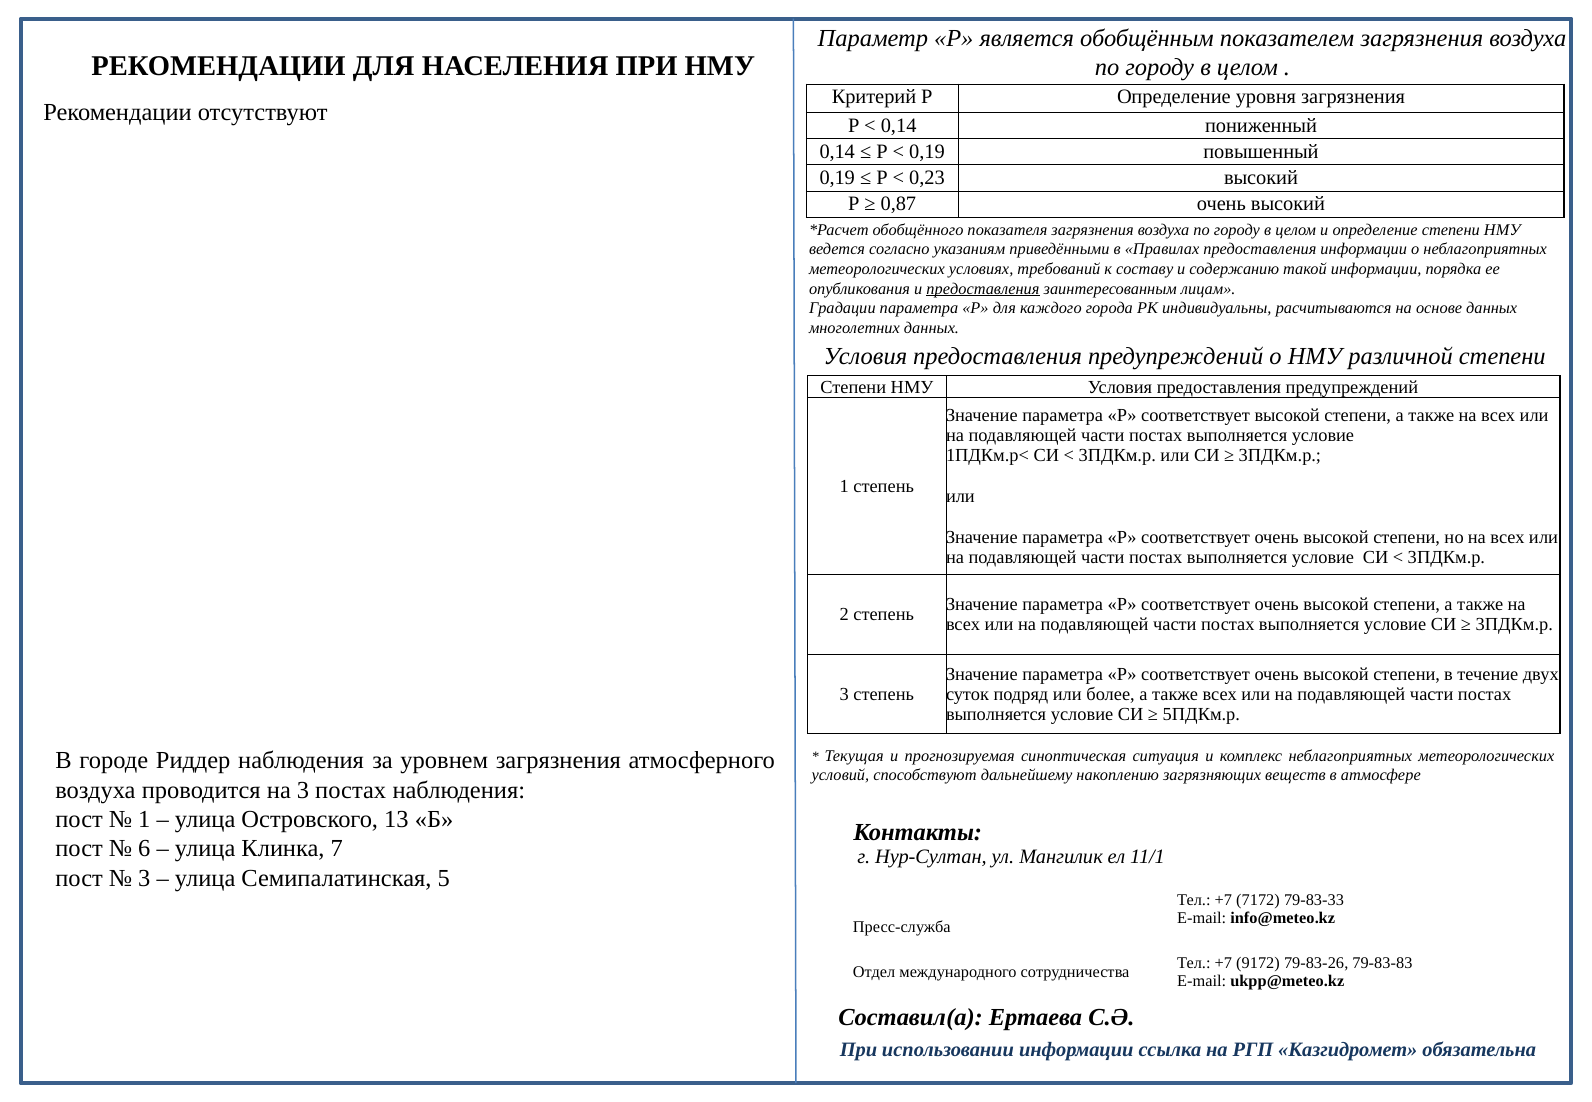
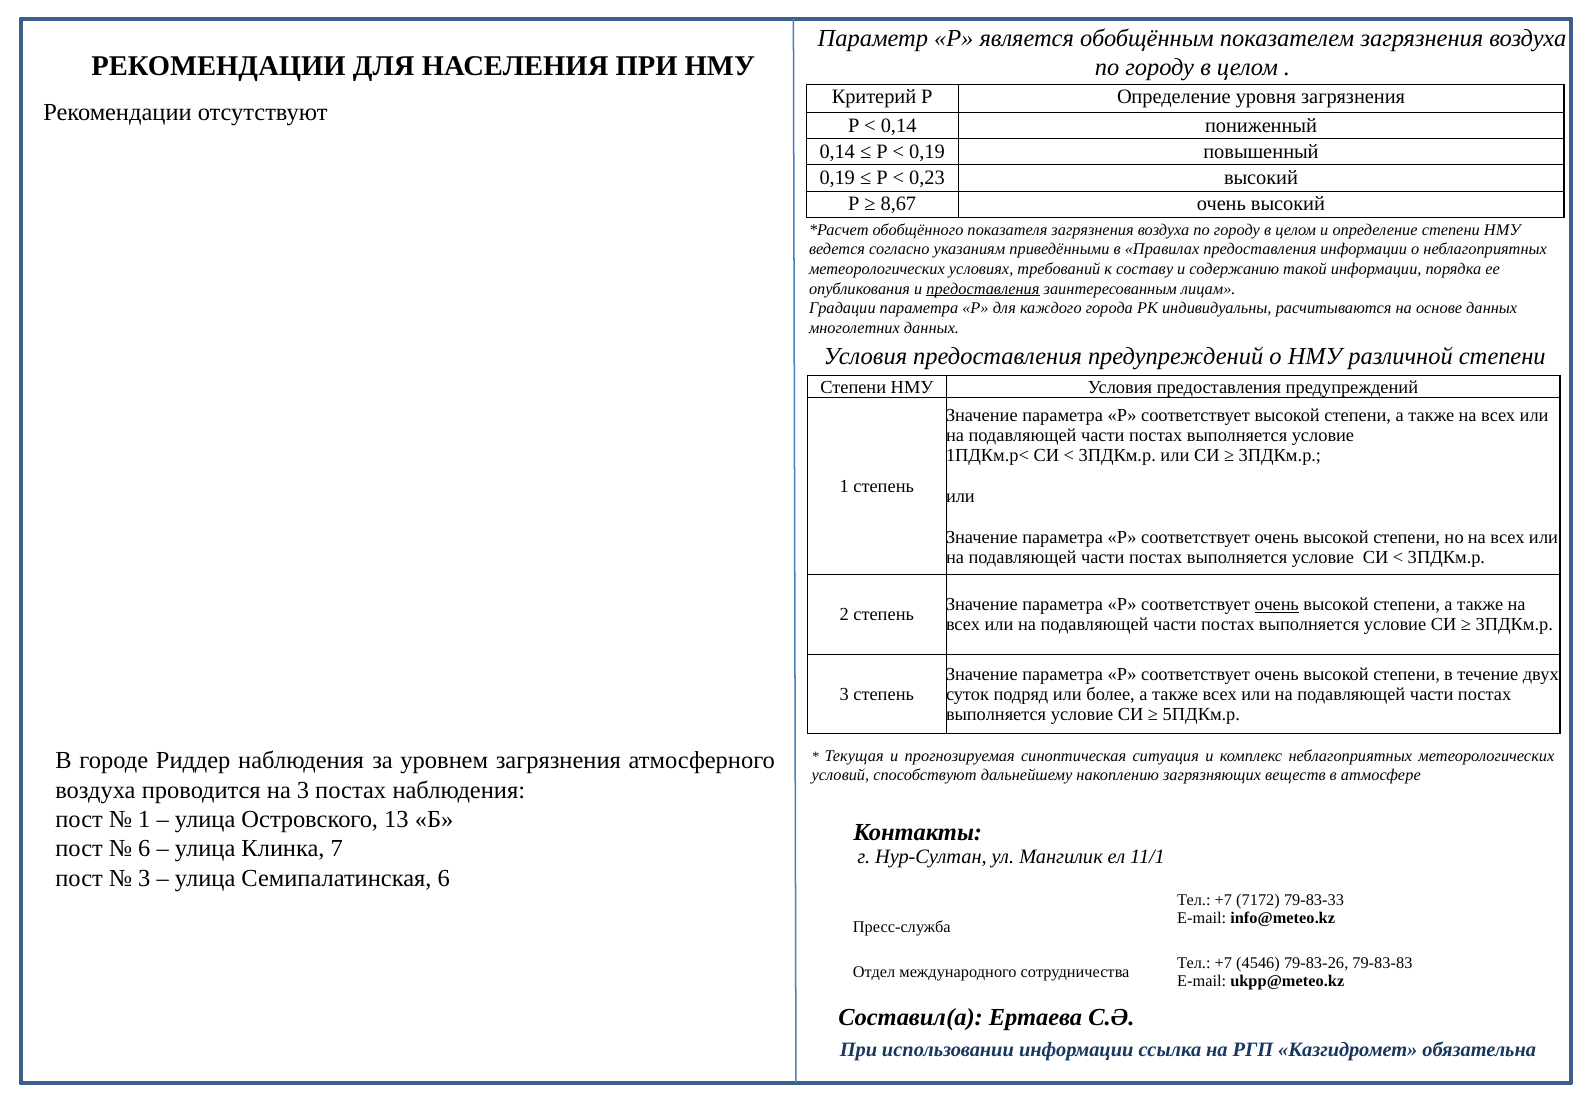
0,87: 0,87 -> 8,67 (898, 204)
очень underline: none -> present (1277, 605)
Семипалатинская 5: 5 -> 6 (444, 878)
9172: 9172 -> 4546 (1258, 963)
